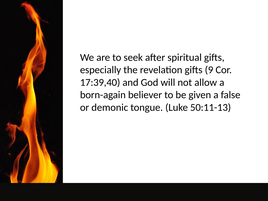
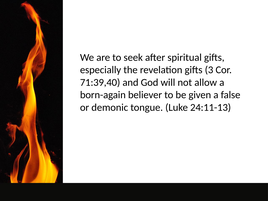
9: 9 -> 3 (209, 70)
17:39,40: 17:39,40 -> 71:39,40 (100, 82)
50:11-13: 50:11-13 -> 24:11-13 (211, 107)
